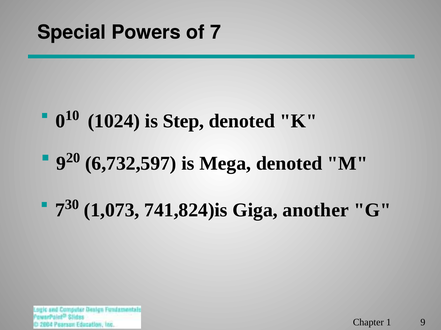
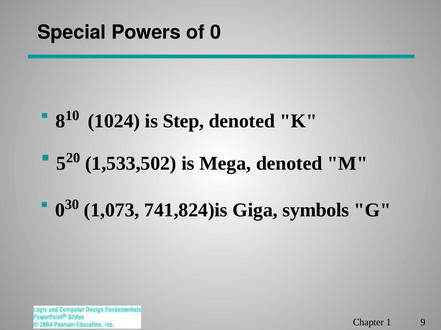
of 7: 7 -> 0 (216, 33)
0: 0 -> 8 (60, 121)
9: 9 -> 5 (61, 164)
6,732,597: 6,732,597 -> 1,533,502 (131, 164)
7: 7 -> 0 (60, 211)
another: another -> symbols (316, 211)
